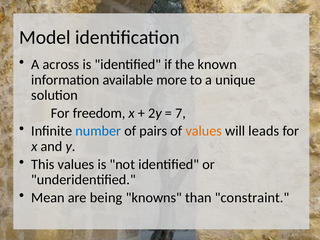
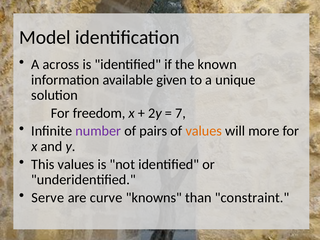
more: more -> given (172, 80)
number colour: blue -> purple (98, 131)
leads: leads -> more (264, 131)
Mean: Mean -> Serve (48, 198)
being: being -> curve (106, 198)
